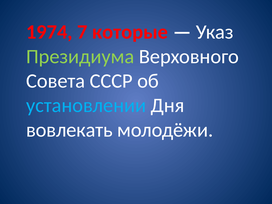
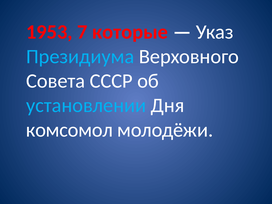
1974: 1974 -> 1953 (49, 32)
Президиума colour: light green -> light blue (80, 56)
вовлекать: вовлекать -> комсомол (69, 130)
